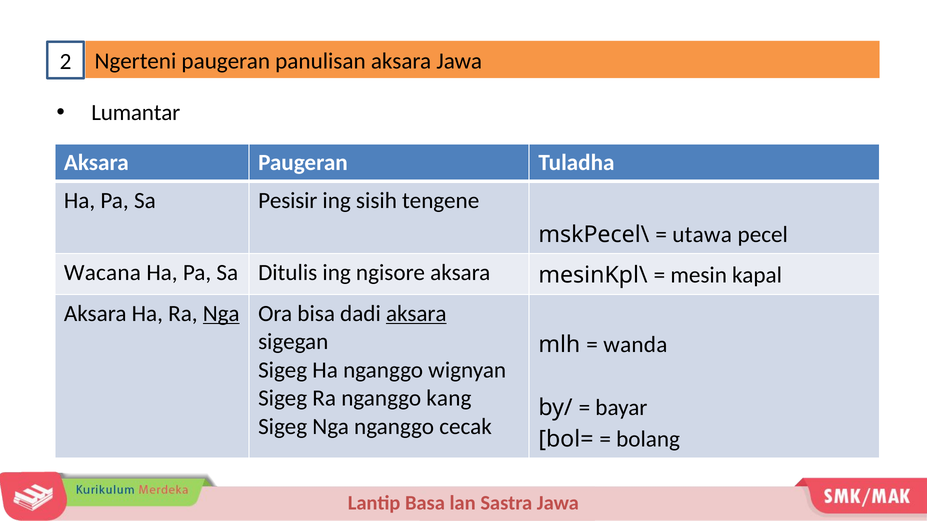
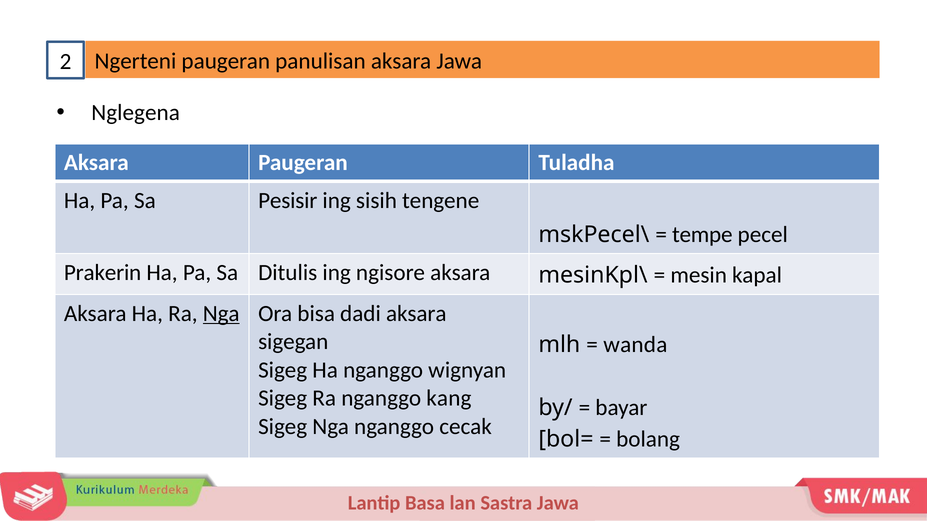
Lumantar: Lumantar -> Nglegena (136, 113)
utawa: utawa -> tempe (702, 235)
Wacana: Wacana -> Prakerin (103, 273)
aksara underline: present -> none (416, 314)
